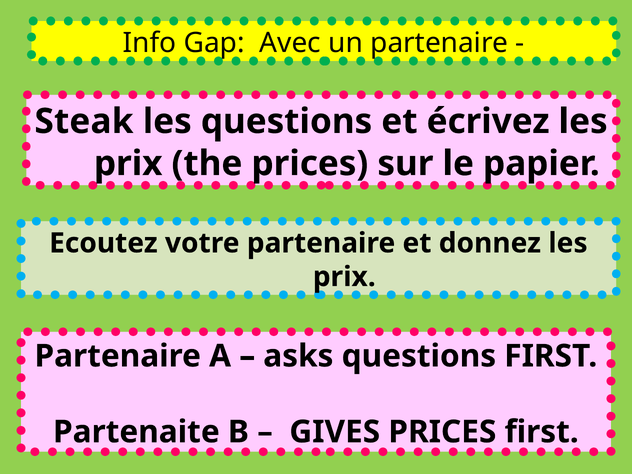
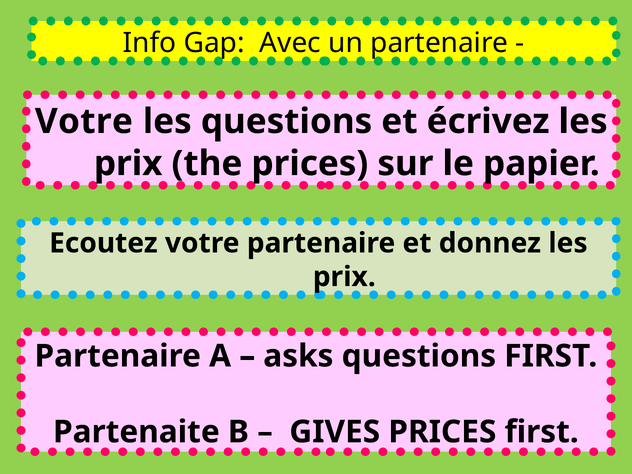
Steak: Steak -> Votre (84, 121)
